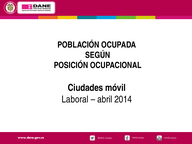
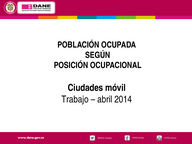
Laboral: Laboral -> Trabajo (75, 99)
